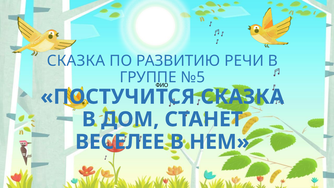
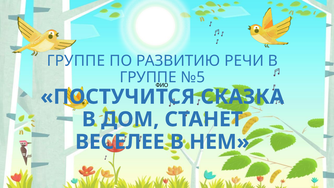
СКАЗКА: СКАЗКА -> ГРУППЕ (76, 61)
